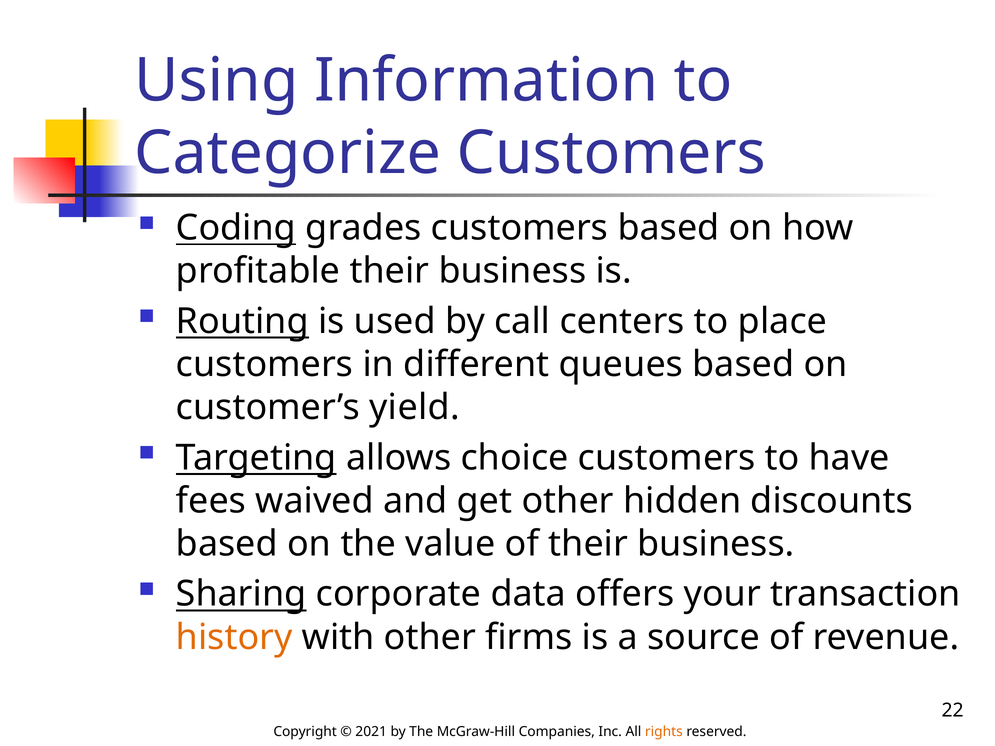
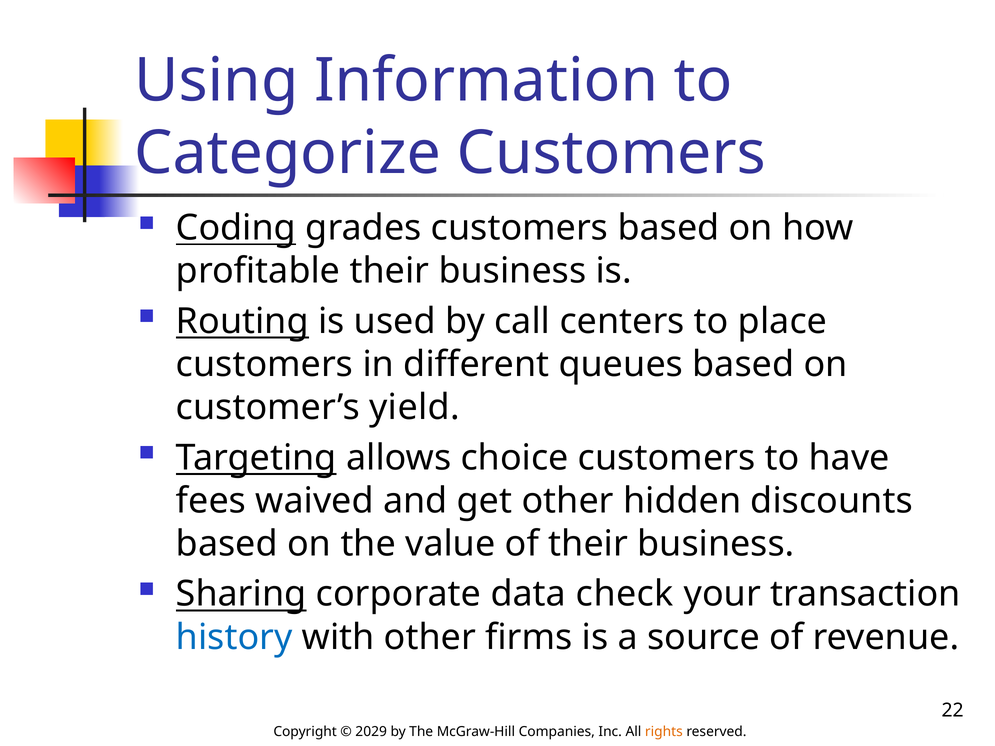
offers: offers -> check (625, 594)
history colour: orange -> blue (234, 637)
2021: 2021 -> 2029 (371, 732)
